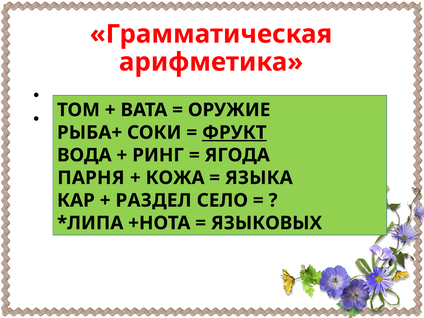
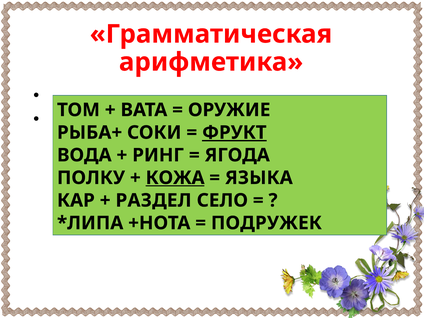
ПАРНЯ: ПАРНЯ -> ПОЛКУ (91, 178)
КОЖА underline: none -> present (175, 178)
ЯЗЫКОВЫХ: ЯЗЫКОВЫХ -> ПОДРУЖЕК (266, 223)
